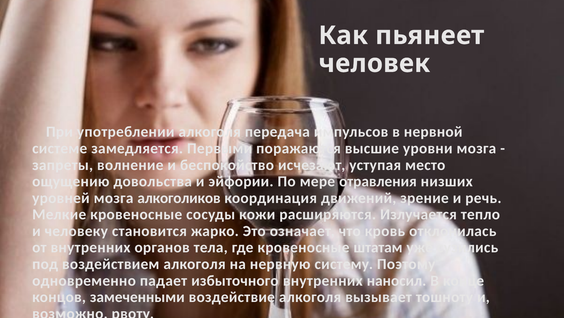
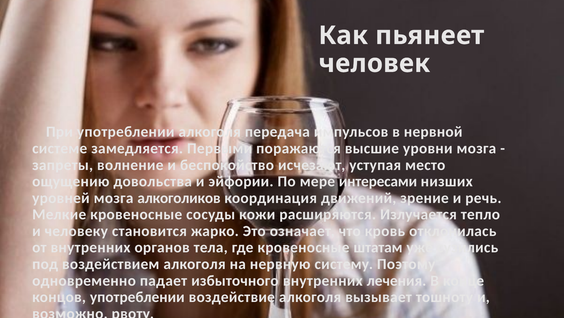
отравления: отравления -> интересами (378, 181)
наносил: наносил -> лечения (397, 280)
концов замеченными: замеченными -> употреблении (137, 296)
